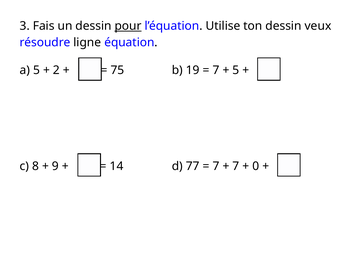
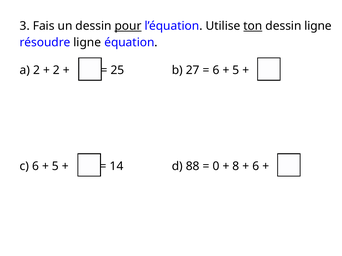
ton underline: none -> present (253, 26)
dessin veux: veux -> ligne (318, 26)
a 5: 5 -> 2 (36, 70)
75: 75 -> 25 (117, 70)
19: 19 -> 27 (193, 70)
7: 7 -> 6 (216, 70)
c 8: 8 -> 6 (36, 166)
9: 9 -> 5 (55, 166)
77: 77 -> 88 (193, 166)
7: 7 -> 0 (216, 166)
7: 7 -> 8 (236, 166)
0: 0 -> 6 (256, 166)
